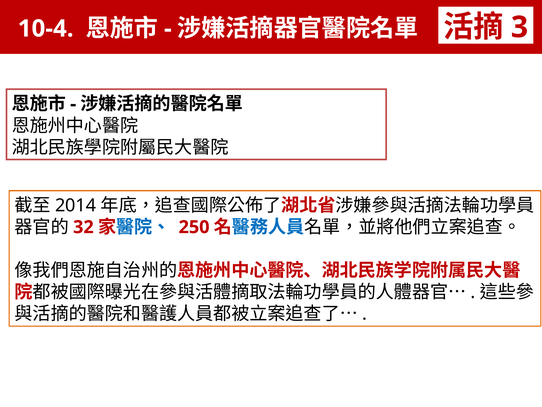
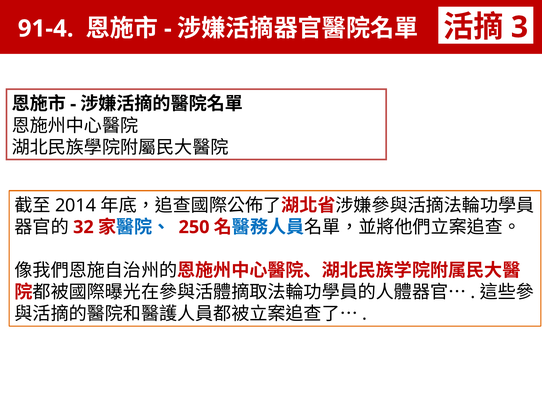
10-4: 10-4 -> 91-4 (46, 29)
